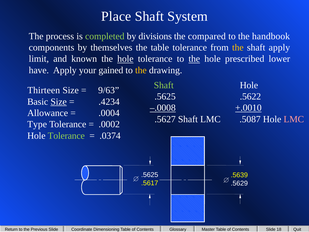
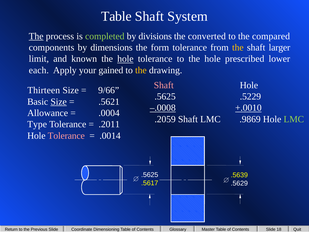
Place: Place -> Table (116, 16)
The underline: none -> present (36, 36)
compared: compared -> converted (207, 36)
handbook: handbook -> compared (271, 36)
themselves: themselves -> dimensions (112, 47)
the table: table -> form (160, 47)
shaft apply: apply -> larger (279, 47)
the underline: present -> none (194, 59)
have: have -> each (39, 70)
Shaft colour: light green -> pink (164, 85)
9/63: 9/63 -> 9/66 (109, 90)
.5622: .5622 -> .5229 (250, 96)
.4234: .4234 -> .5621 (109, 102)
.5627: .5627 -> .2059 (165, 119)
.5087: .5087 -> .9869 (250, 119)
LMC colour: pink -> light green (294, 119)
.0002: .0002 -> .2011 (109, 124)
Tolerance colour: light green -> pink (66, 136)
.0374: .0374 -> .0014 (110, 136)
